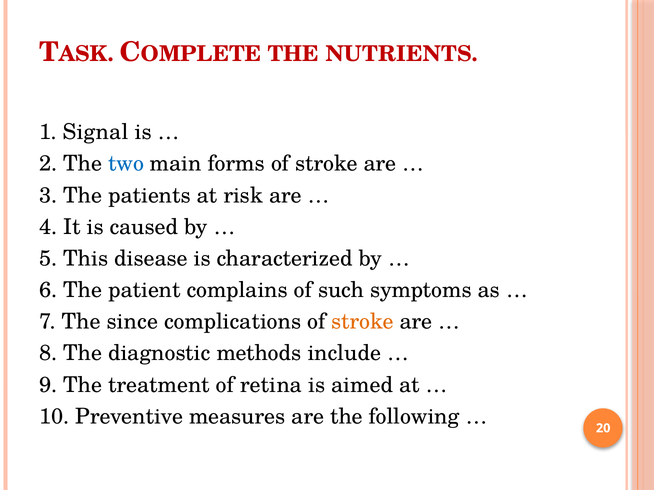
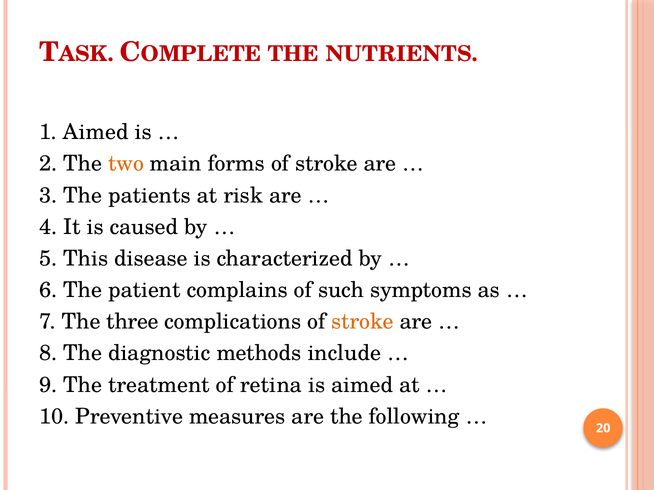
1 Signal: Signal -> Aimed (96, 132)
two colour: blue -> orange (126, 164)
since: since -> three (133, 322)
